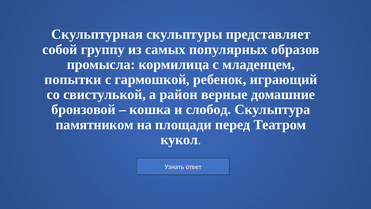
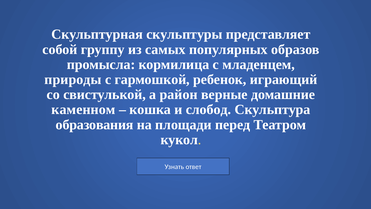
попытки: попытки -> природы (73, 79)
бронзовой: бронзовой -> каменном (83, 109)
памятником: памятником -> образования (95, 125)
